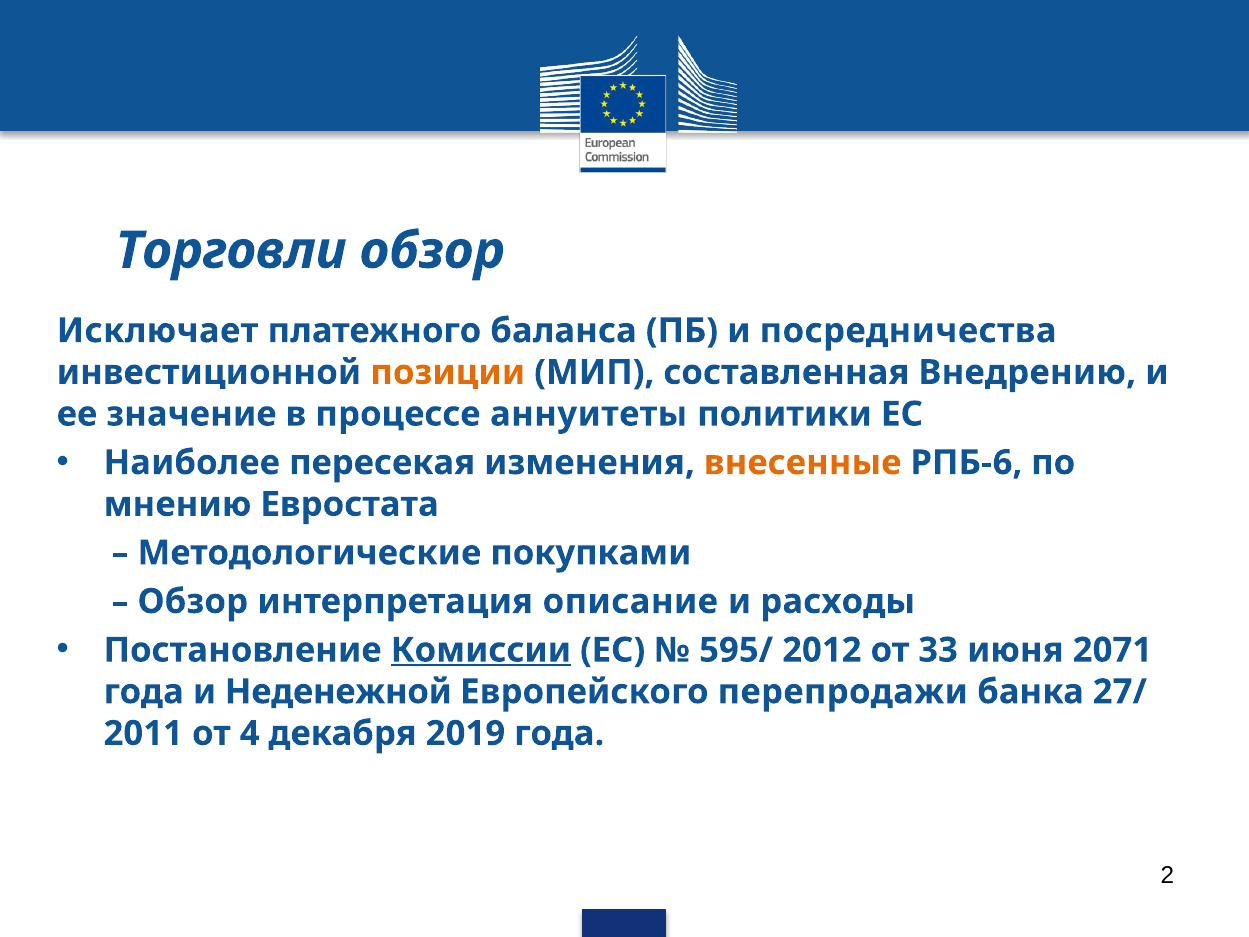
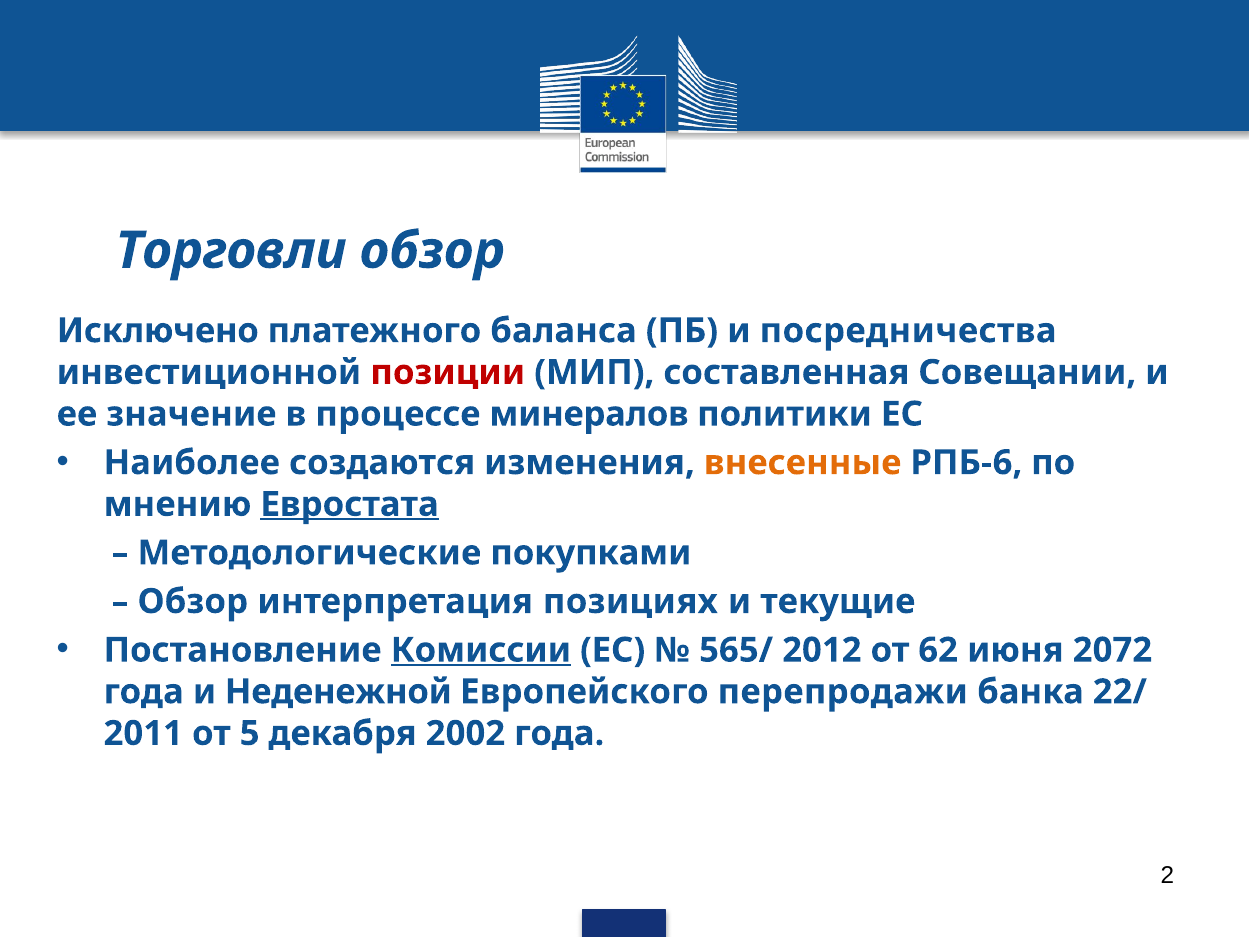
Исключает: Исключает -> Исключено (158, 331)
позиции colour: orange -> red (448, 372)
Внедрению: Внедрению -> Совещании (1027, 372)
аннуитеты: аннуитеты -> минералов (589, 414)
пересекая: пересекая -> создаются (382, 463)
Евростата underline: none -> present (350, 504)
описание: описание -> позициях (630, 601)
расходы: расходы -> текущие (838, 601)
595/: 595/ -> 565/ (736, 650)
33: 33 -> 62 (938, 650)
2071: 2071 -> 2072 (1112, 650)
27/: 27/ -> 22/ (1120, 692)
4: 4 -> 5 (250, 733)
2019: 2019 -> 2002 (465, 733)
